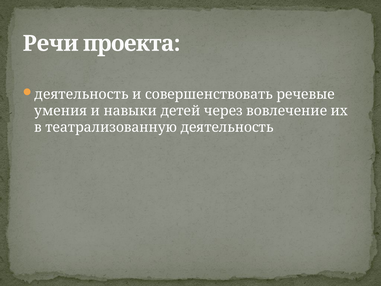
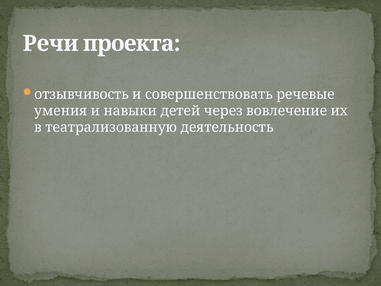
деятельность: деятельность -> отзывчивость (82, 94)
